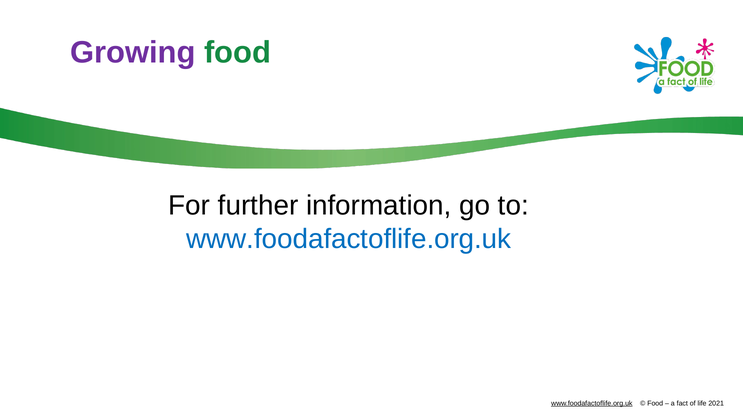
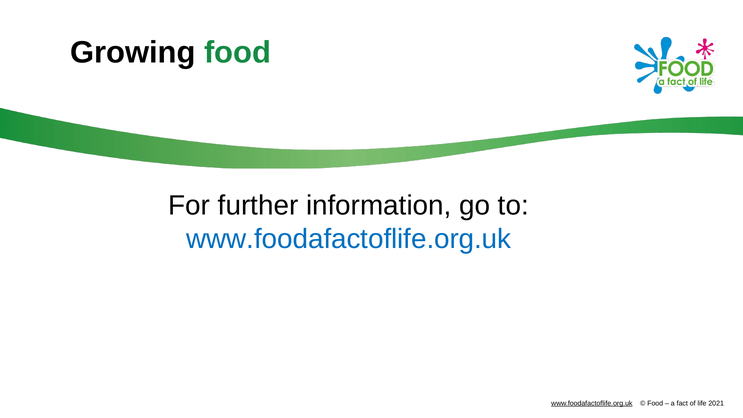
Growing colour: purple -> black (133, 52)
